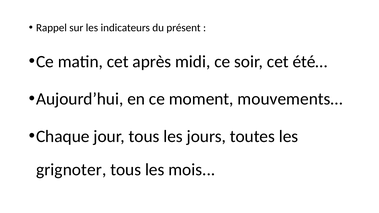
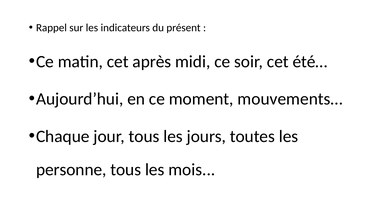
grignoter: grignoter -> personne (71, 170)
